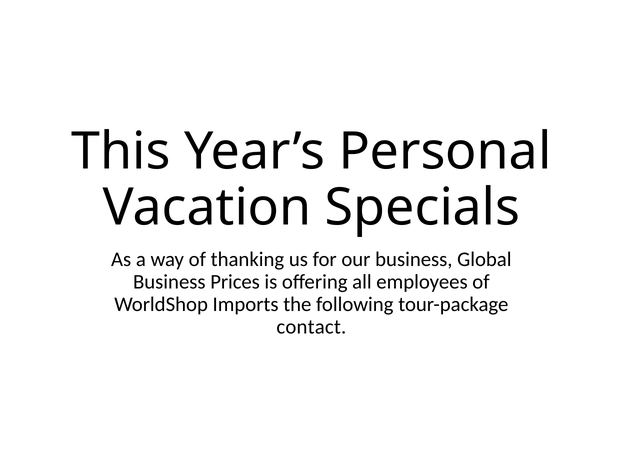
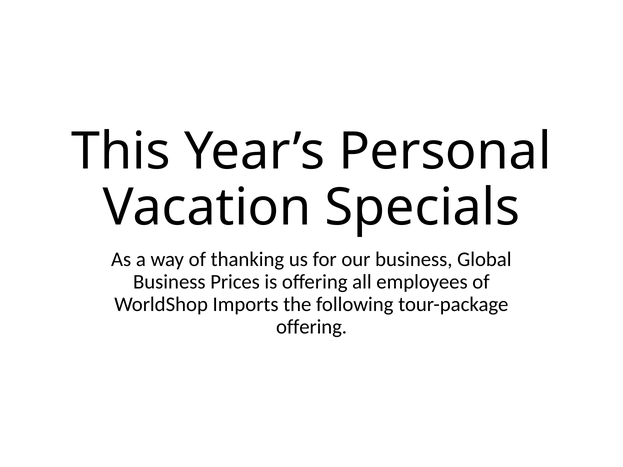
contact: contact -> offering (312, 327)
